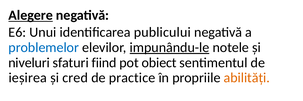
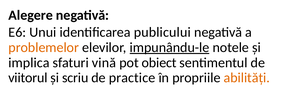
Alegere underline: present -> none (31, 15)
problemelor colour: blue -> orange (44, 48)
niveluri: niveluri -> implica (29, 63)
fiind: fiind -> vină (104, 63)
ieșirea: ieșirea -> viitorul (28, 78)
cred: cred -> scriu (75, 78)
